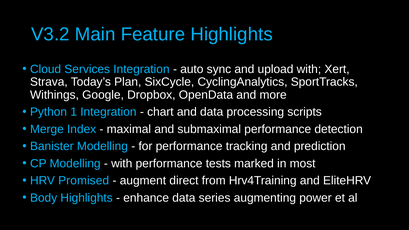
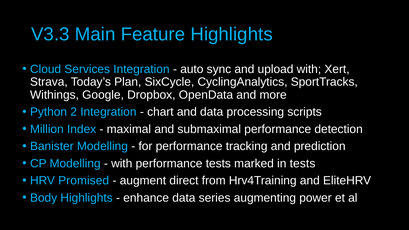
V3.2: V3.2 -> V3.3 (50, 34)
1: 1 -> 2 (74, 112)
Merge: Merge -> Million (47, 129)
in most: most -> tests (303, 164)
